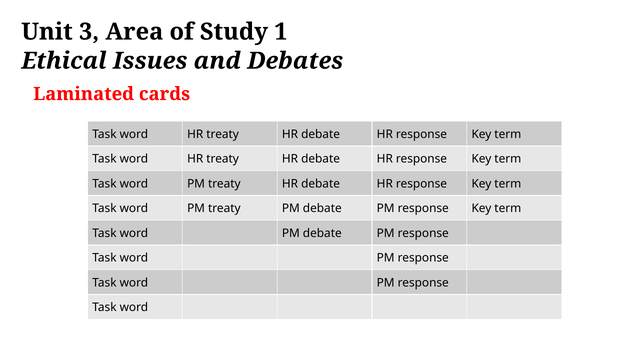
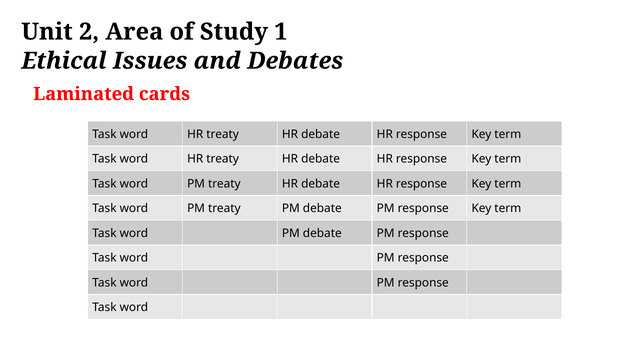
3: 3 -> 2 (89, 32)
